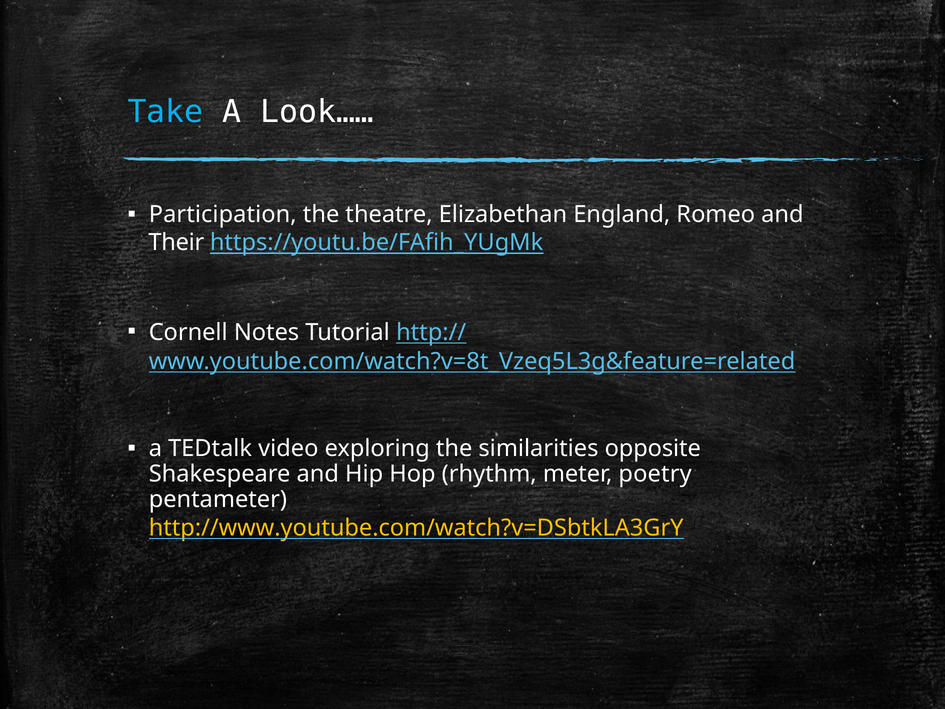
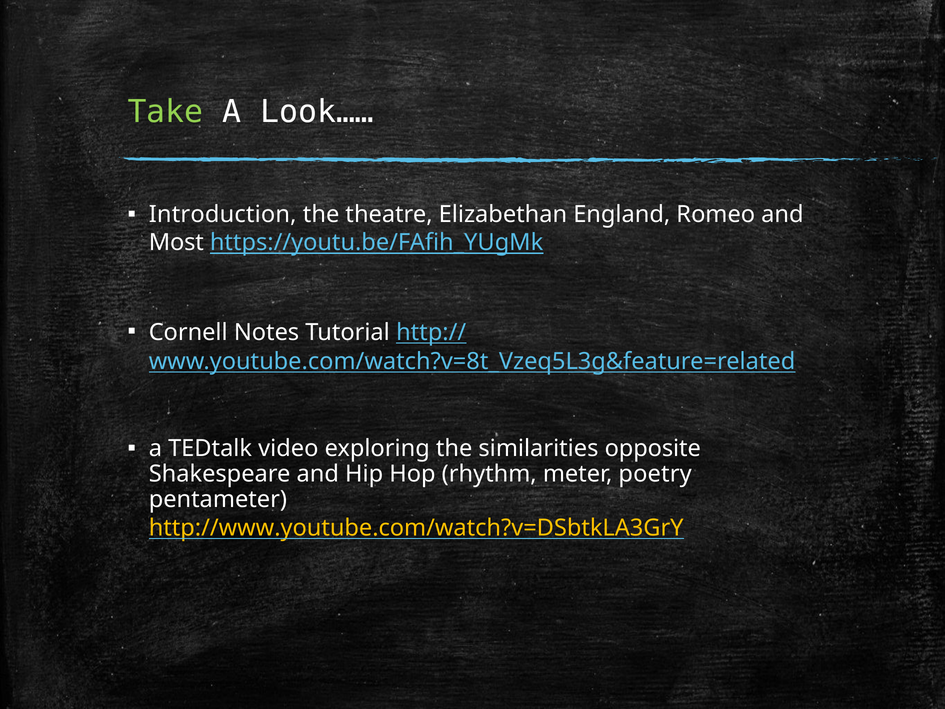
Take colour: light blue -> light green (165, 112)
Participation: Participation -> Introduction (223, 214)
Their: Their -> Most (176, 242)
